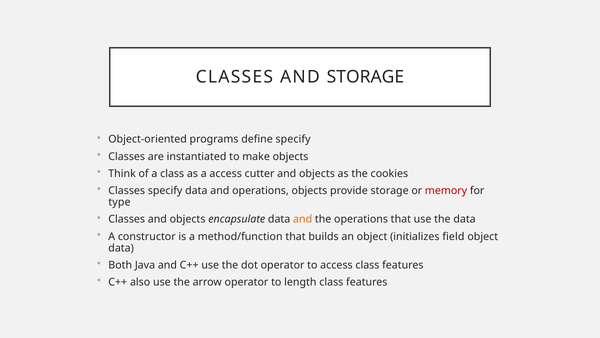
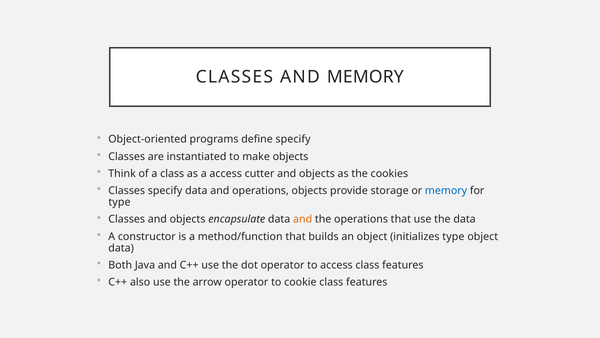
AND STORAGE: STORAGE -> MEMORY (365, 77)
memory colour: red -> blue (446, 190)
initializes field: field -> type (453, 236)
length: length -> cookie (300, 282)
